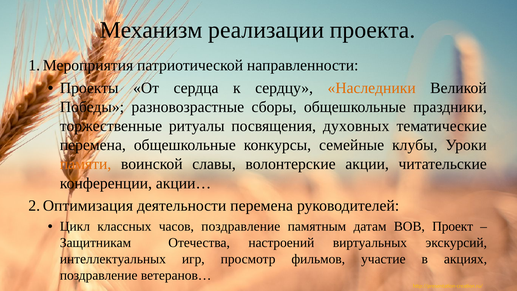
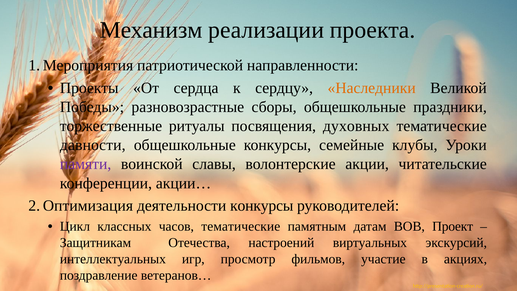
перемена: перемена -> давности (93, 145)
памяти colour: orange -> purple (86, 164)
деятельности перемена: перемена -> конкурсы (262, 206)
часов поздравление: поздравление -> тематические (241, 226)
